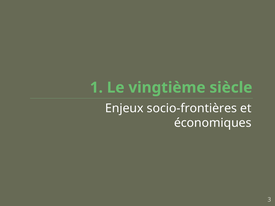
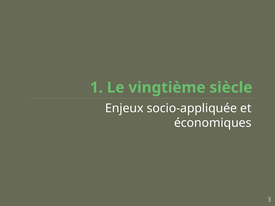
socio-frontières: socio-frontières -> socio-appliquée (192, 108)
